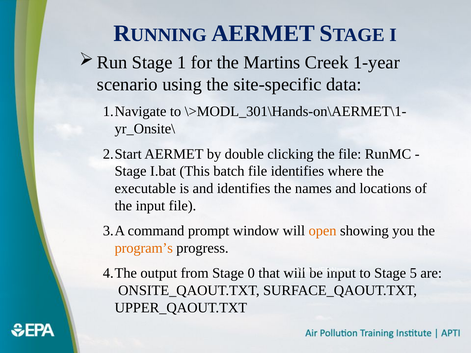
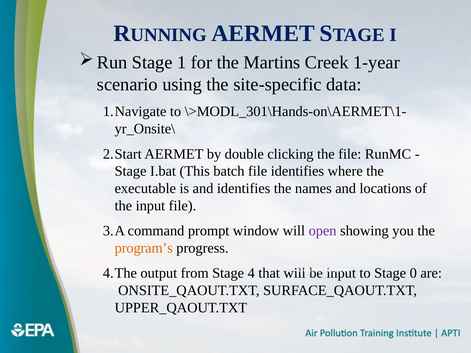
open colour: orange -> purple (323, 231)
0: 0 -> 4 (251, 273)
5: 5 -> 0 (413, 273)
